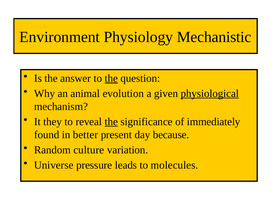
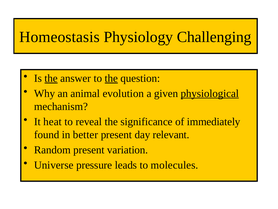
Environment: Environment -> Homeostasis (60, 37)
Mechanistic: Mechanistic -> Challenging (214, 37)
the underline: none -> present (51, 78)
they: they -> heat (53, 121)
the underline: present -> none (111, 121)
because: because -> relevant (171, 134)
Random culture: culture -> present (89, 150)
